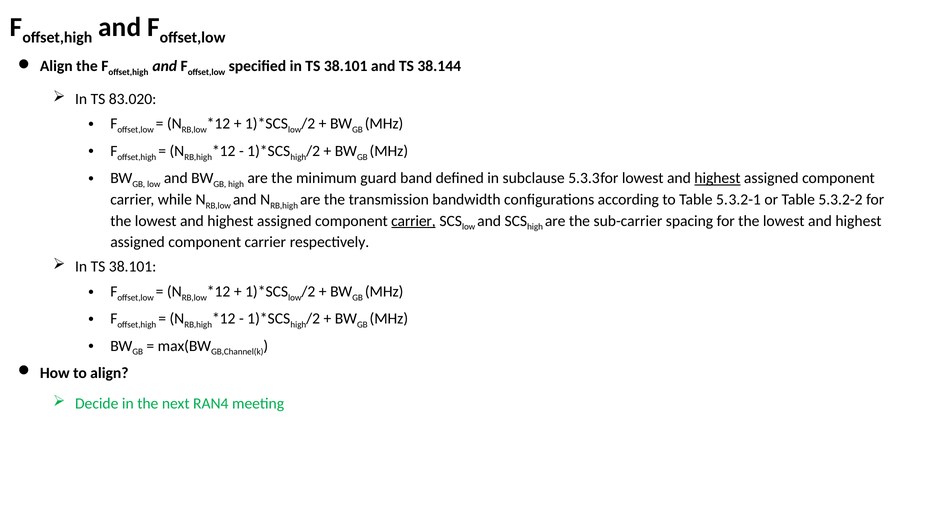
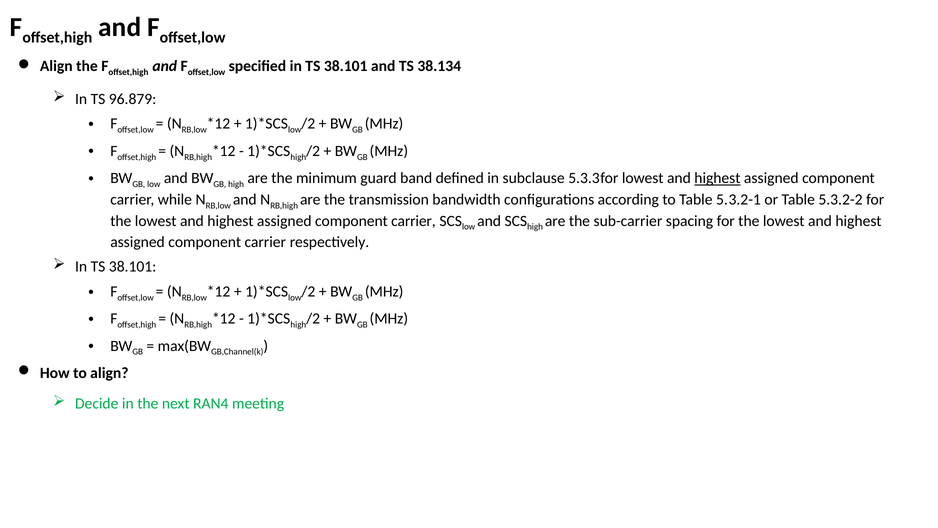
38.144: 38.144 -> 38.134 (439, 66)
83.020: 83.020 -> 96.879 (133, 99)
carrier underline: present -> none (413, 221)
